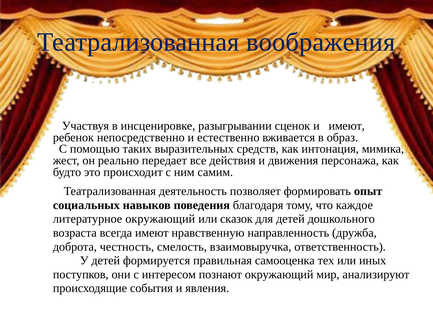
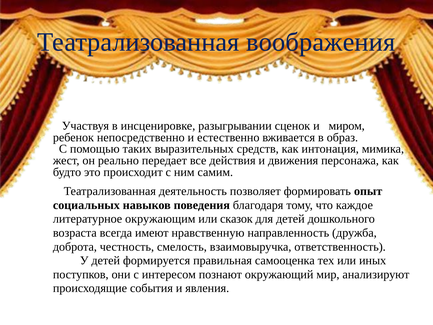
и имеют: имеют -> миром (347, 126)
литературное окружающий: окружающий -> окружающим (160, 219)
